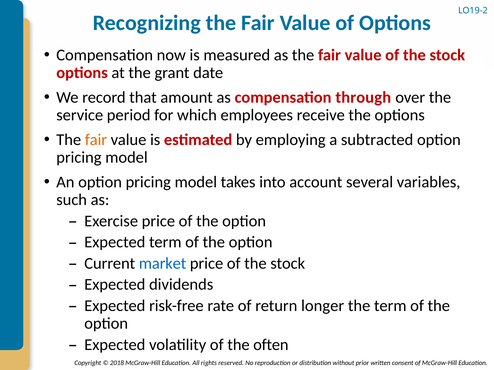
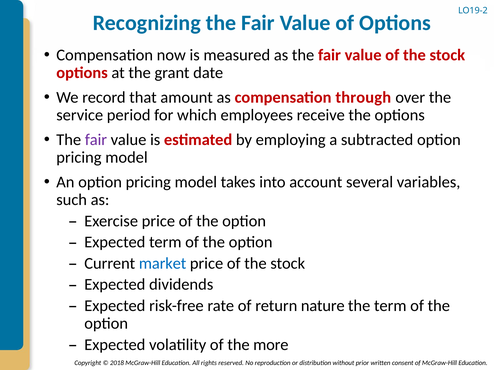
fair colour: orange -> purple (96, 140)
longer: longer -> nature (323, 306)
often: often -> more (271, 345)
